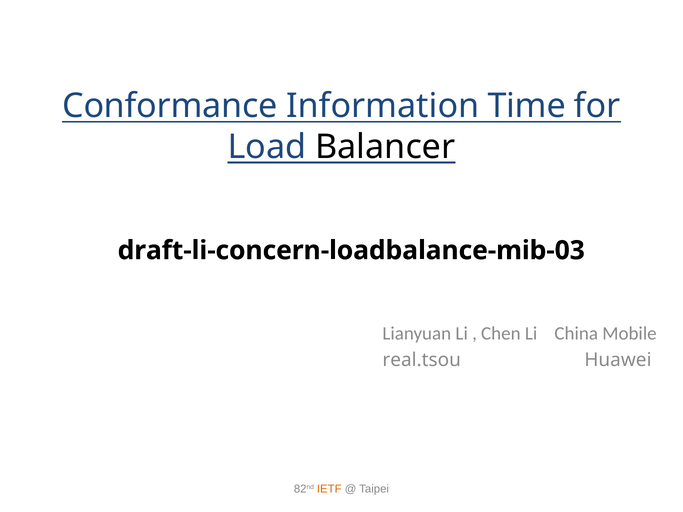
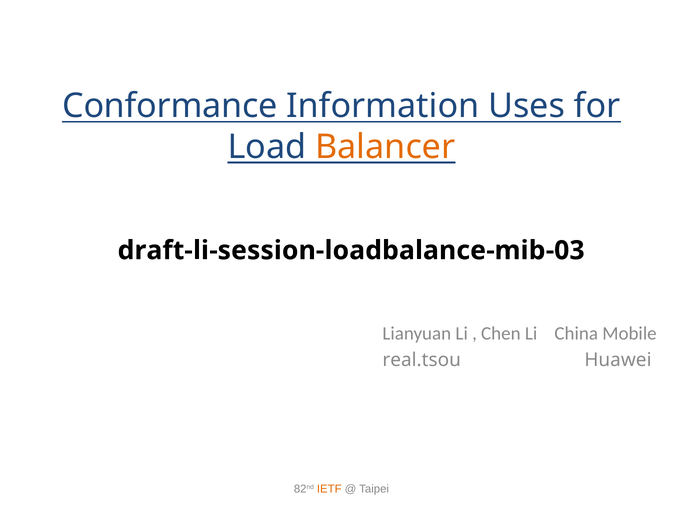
Time: Time -> Uses (527, 106)
Balancer colour: black -> orange (385, 147)
draft-li-concern-loadbalance-mib-03: draft-li-concern-loadbalance-mib-03 -> draft-li-session-loadbalance-mib-03 (351, 251)
